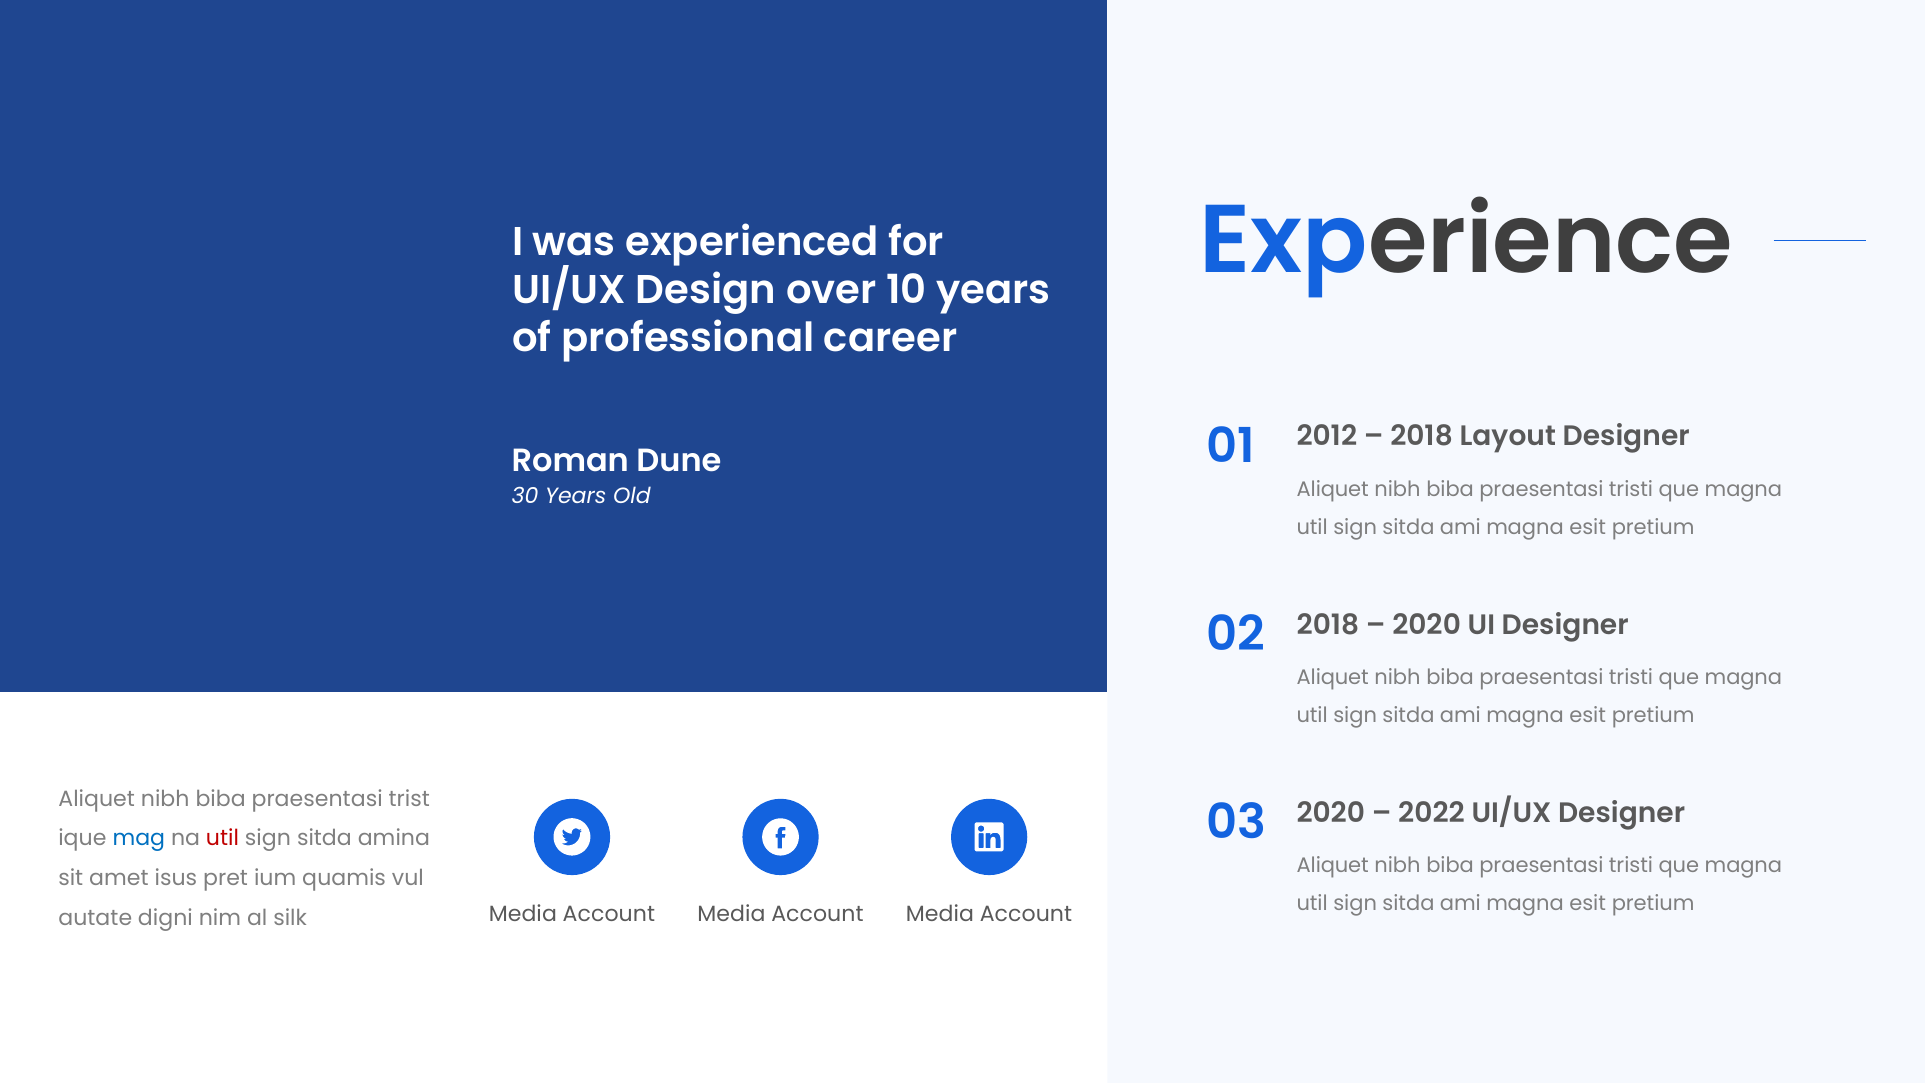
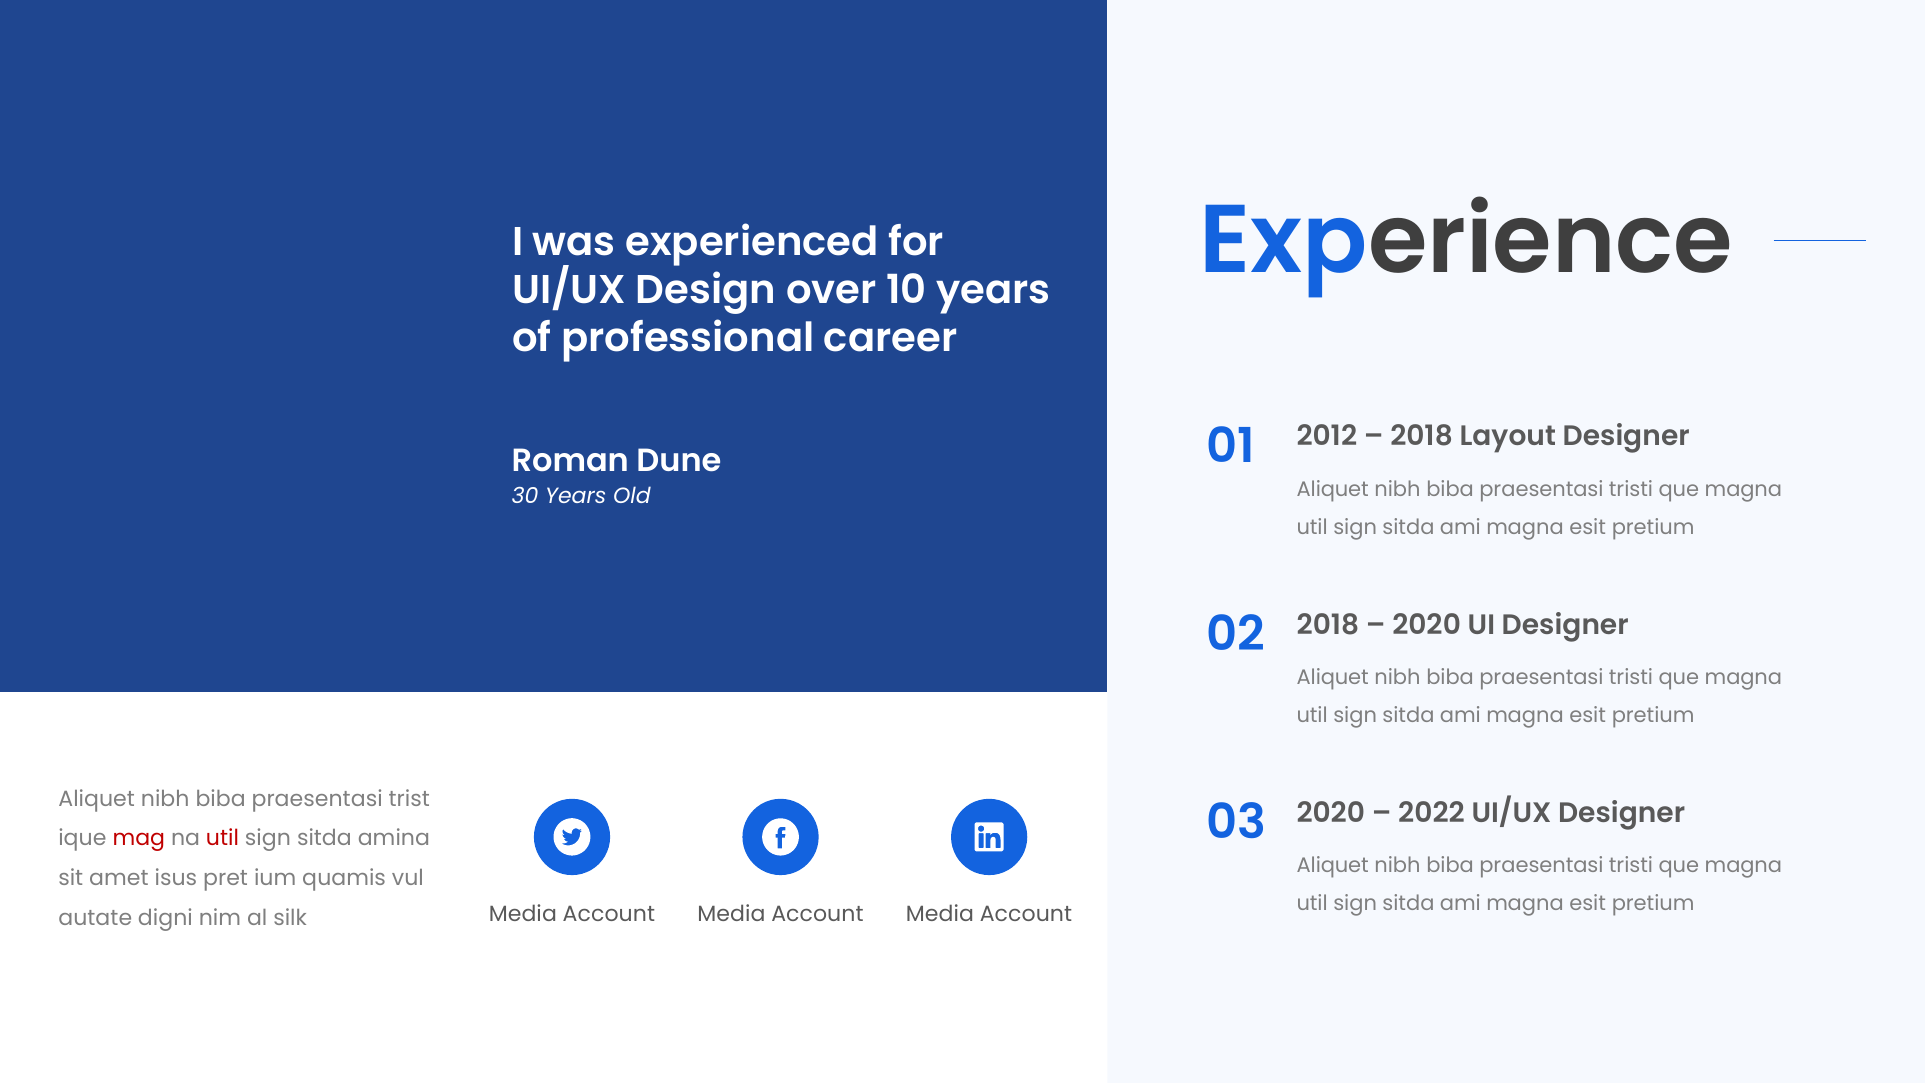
mag colour: blue -> red (139, 839)
